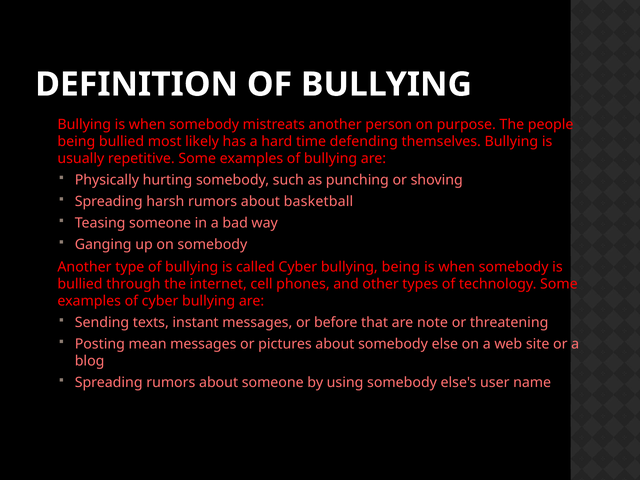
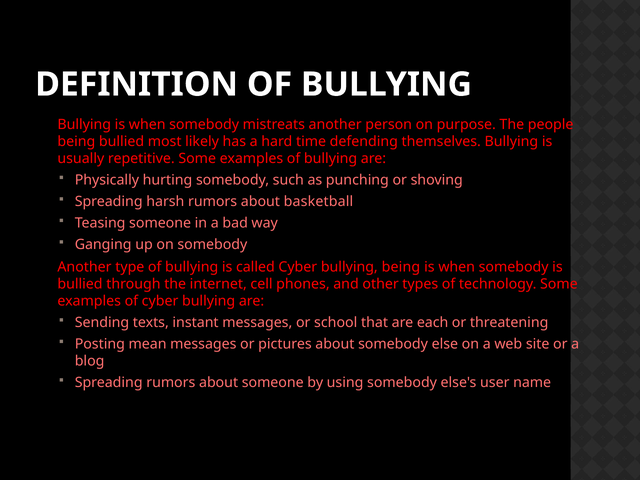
before: before -> school (336, 322)
note: note -> each (433, 322)
